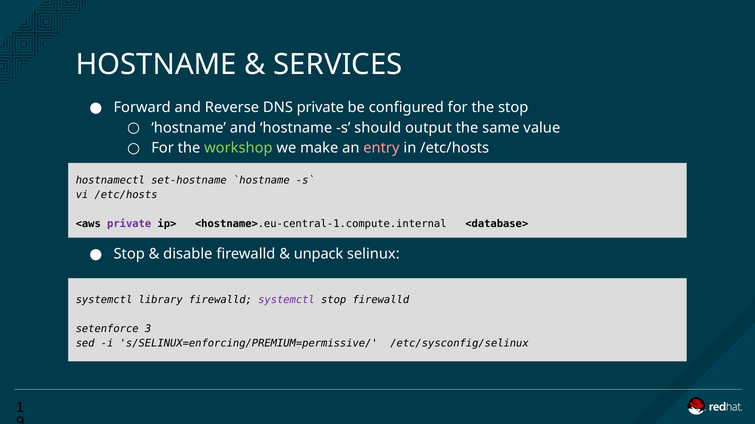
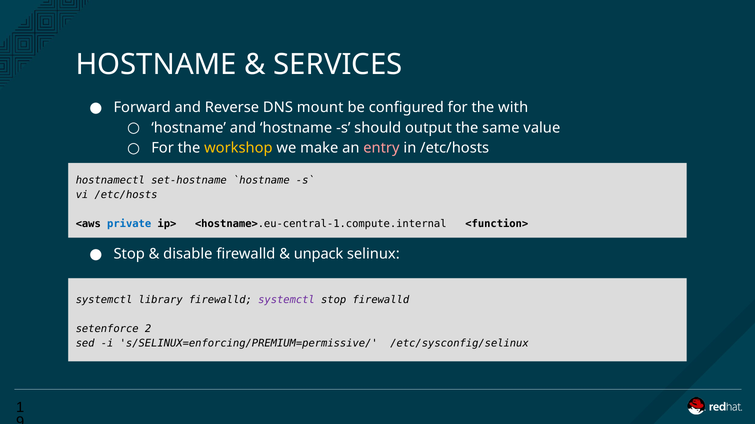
DNS private: private -> mount (320, 108)
the stop: stop -> with (513, 108)
workshop colour: light green -> yellow (238, 148)
private colour: purple -> blue (129, 224)
<database>: <database> -> <function> (497, 224)
3: 3 -> 2 (148, 329)
